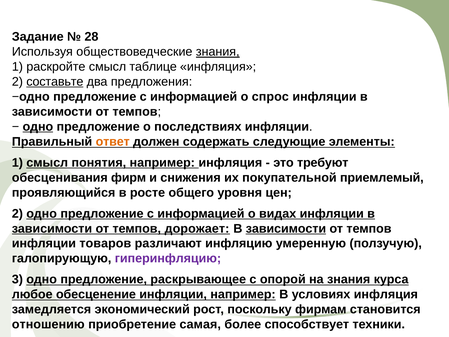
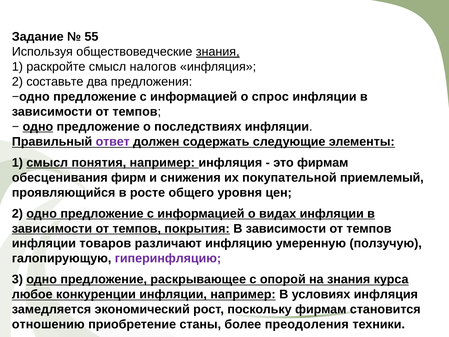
28: 28 -> 55 (91, 37)
таблице: таблице -> налогов (153, 67)
составьте underline: present -> none (55, 82)
ответ colour: orange -> purple (113, 142)
это требуют: требуют -> фирмам (323, 163)
дорожает: дорожает -> покрытия (197, 228)
зависимости underline: present -> none (286, 228)
обесценение: обесценение -> конкуренции (96, 294)
самая: самая -> станы (200, 324)
способствует: способствует -> преодоления (307, 324)
